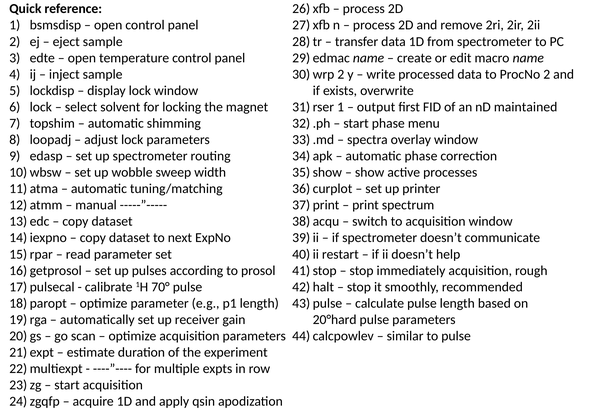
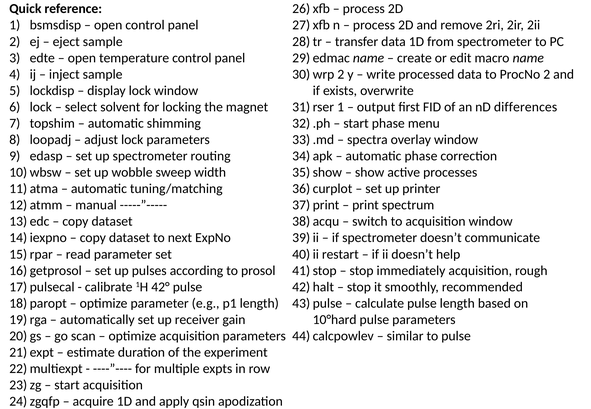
maintained: maintained -> differences (526, 107)
70°: 70° -> 42° (160, 287)
20°hard: 20°hard -> 10°hard (335, 320)
